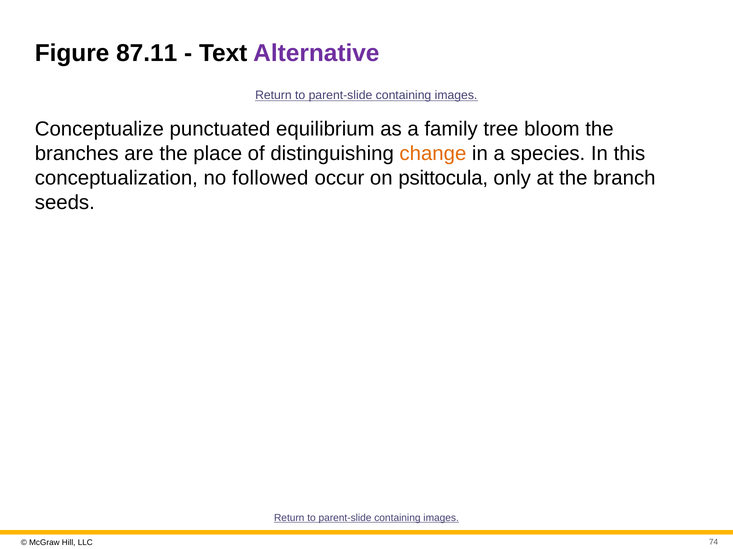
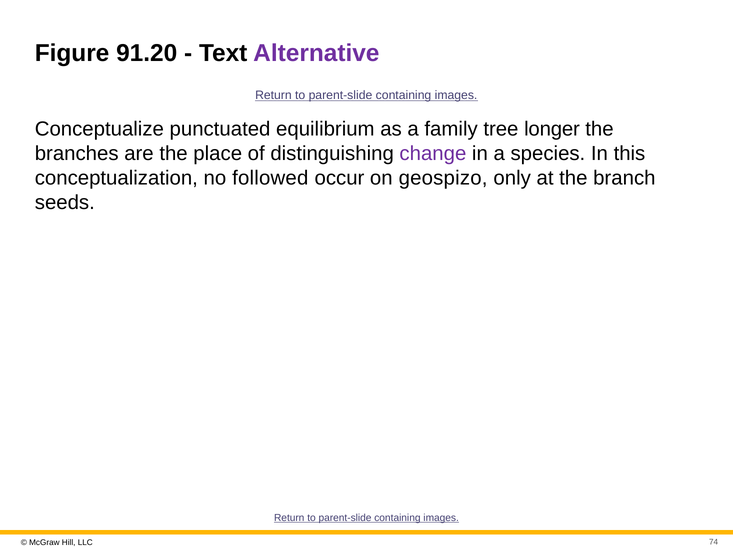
87.11: 87.11 -> 91.20 (147, 53)
bloom: bloom -> longer (552, 129)
change colour: orange -> purple (433, 154)
psittocula: psittocula -> geospizo (443, 178)
